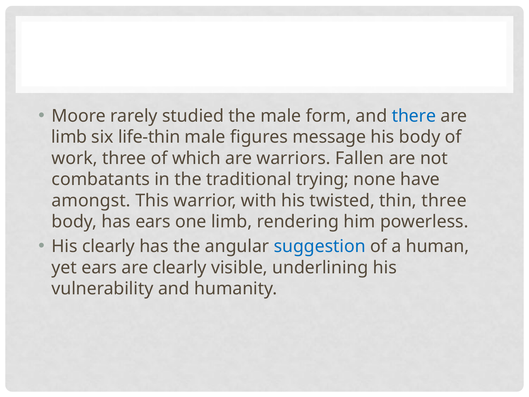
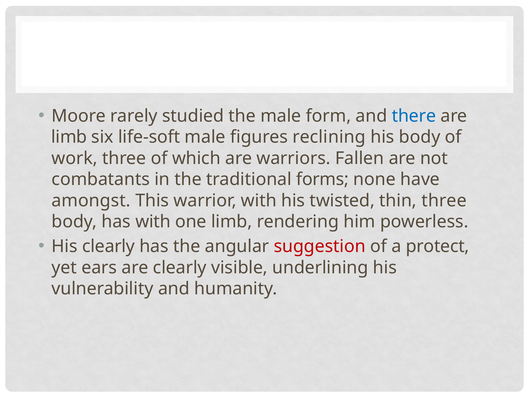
life-thin: life-thin -> life-soft (149, 137)
message: message -> reclining (329, 137)
trying: trying -> forms (323, 179)
has ears: ears -> with (153, 222)
suggestion colour: blue -> red (320, 246)
human: human -> protect (438, 246)
